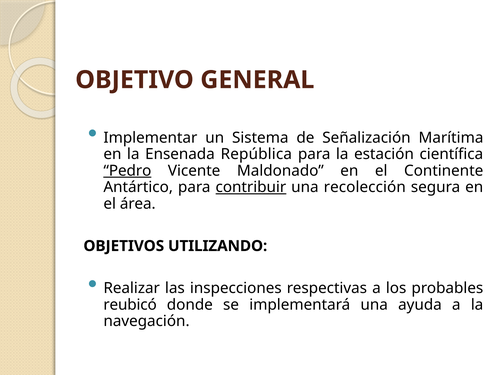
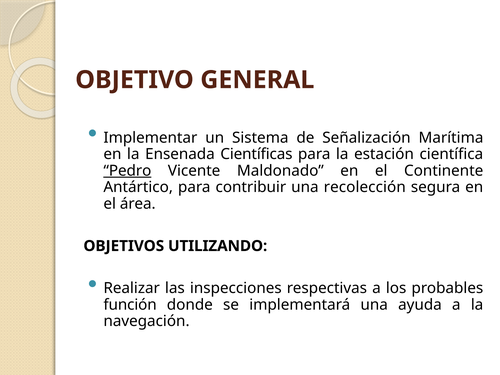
República: República -> Científicas (256, 154)
contribuir underline: present -> none (251, 187)
reubicó: reubicó -> función (130, 305)
